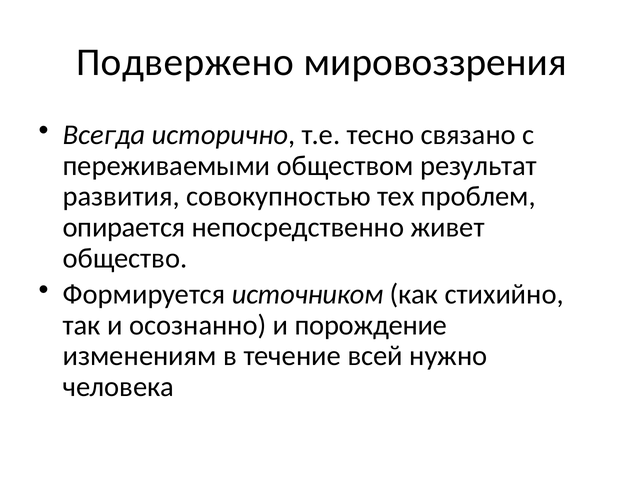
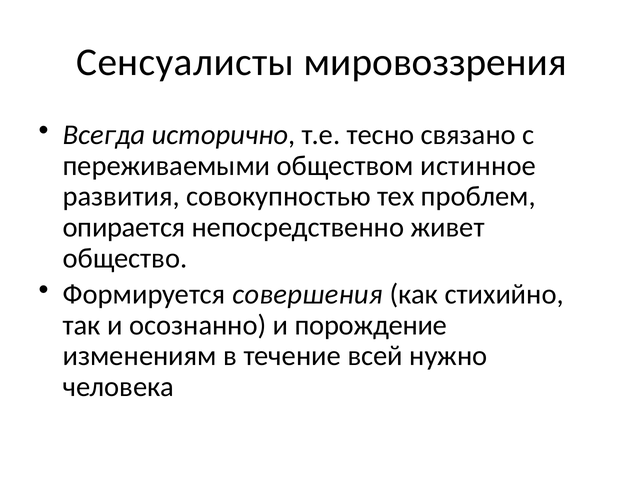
Подвержено: Подвержено -> Сенсуалисты (185, 62)
результат: результат -> истинное (478, 166)
источником: источником -> совершения (307, 294)
